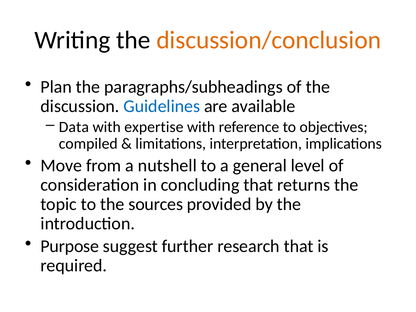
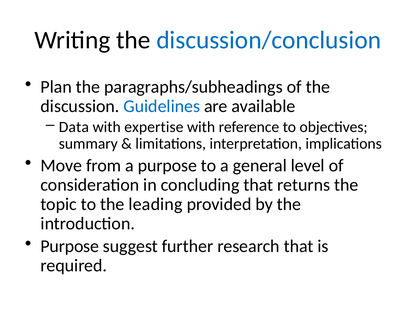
discussion/conclusion colour: orange -> blue (269, 40)
compiled: compiled -> summary (88, 144)
a nutshell: nutshell -> purpose (167, 166)
sources: sources -> leading (156, 204)
